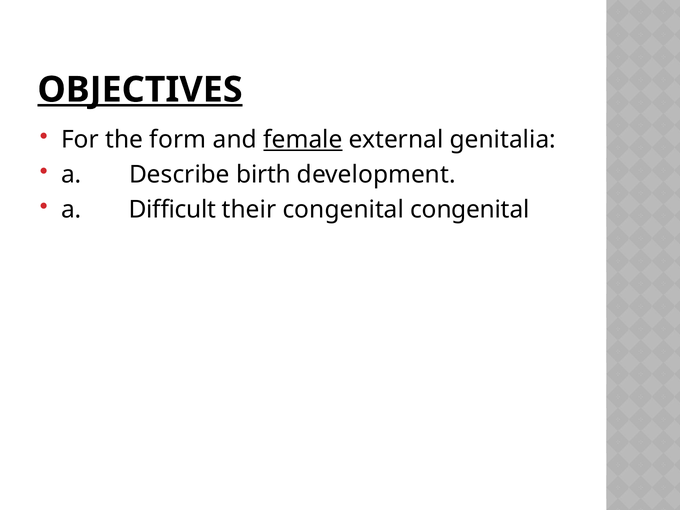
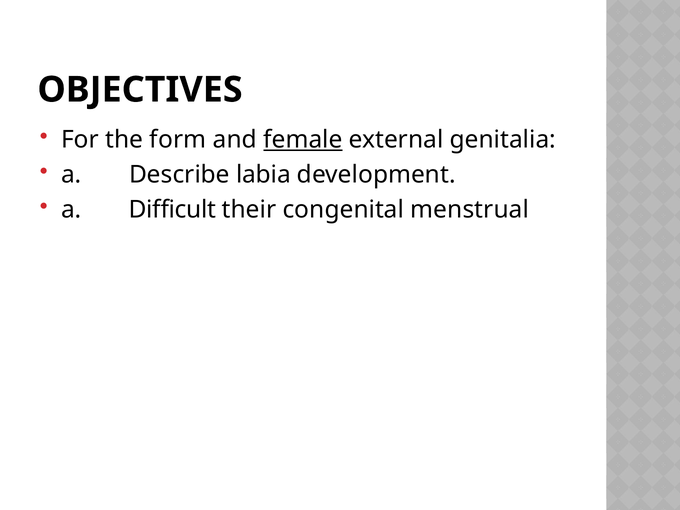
OBJECTIVES underline: present -> none (140, 90)
birth: birth -> labia (263, 175)
congenital congenital: congenital -> menstrual (470, 210)
